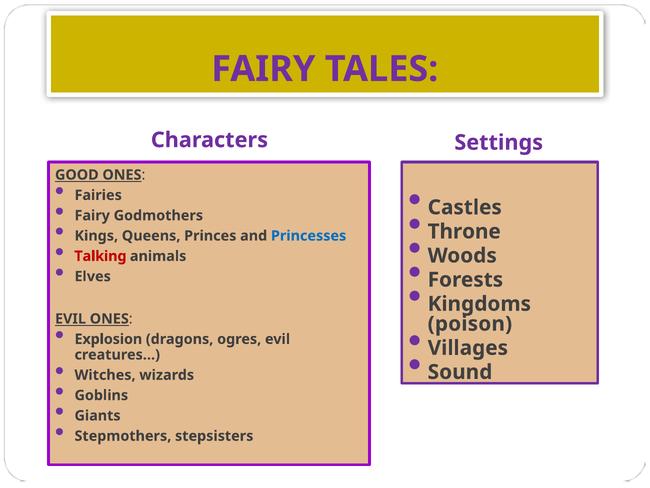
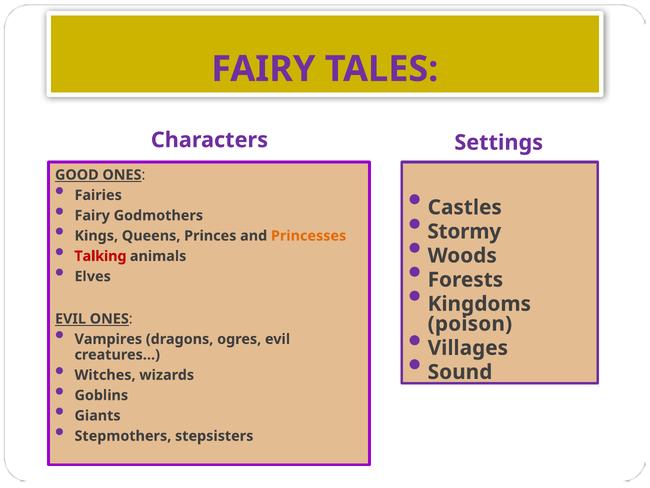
Princesses colour: blue -> orange (309, 236)
Throne: Throne -> Stormy (464, 231)
Explosion: Explosion -> Vampires (108, 339)
